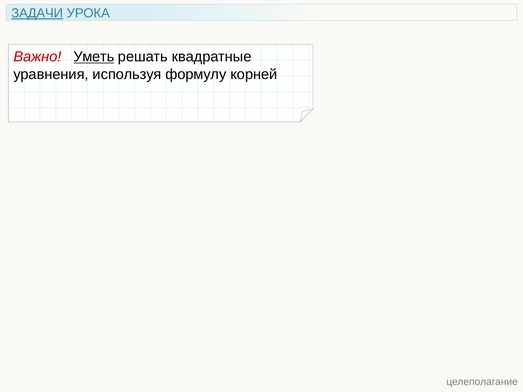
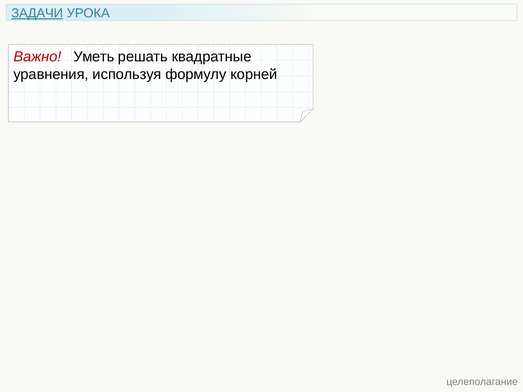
Уметь underline: present -> none (94, 57)
